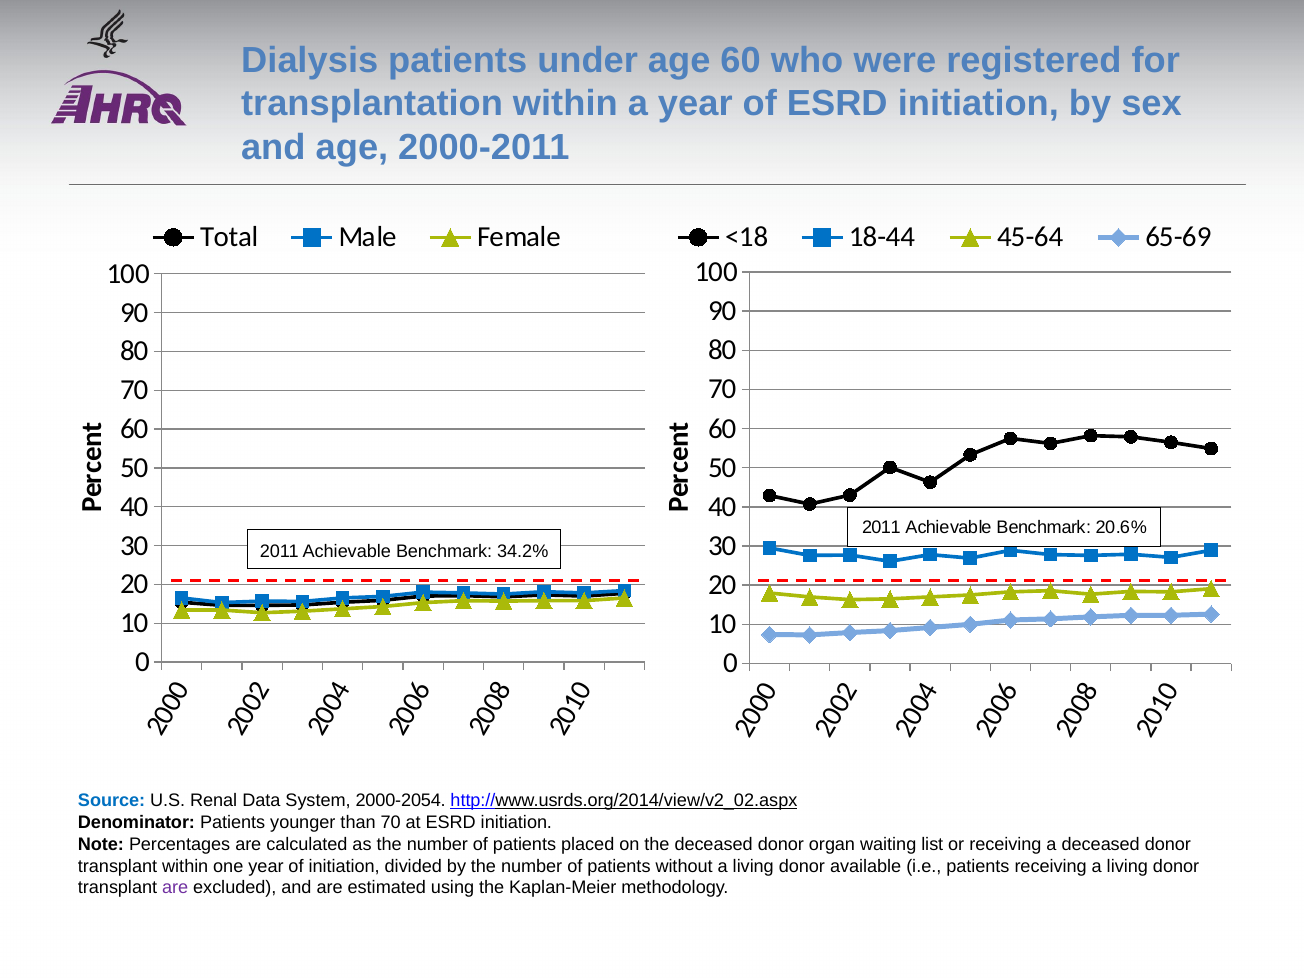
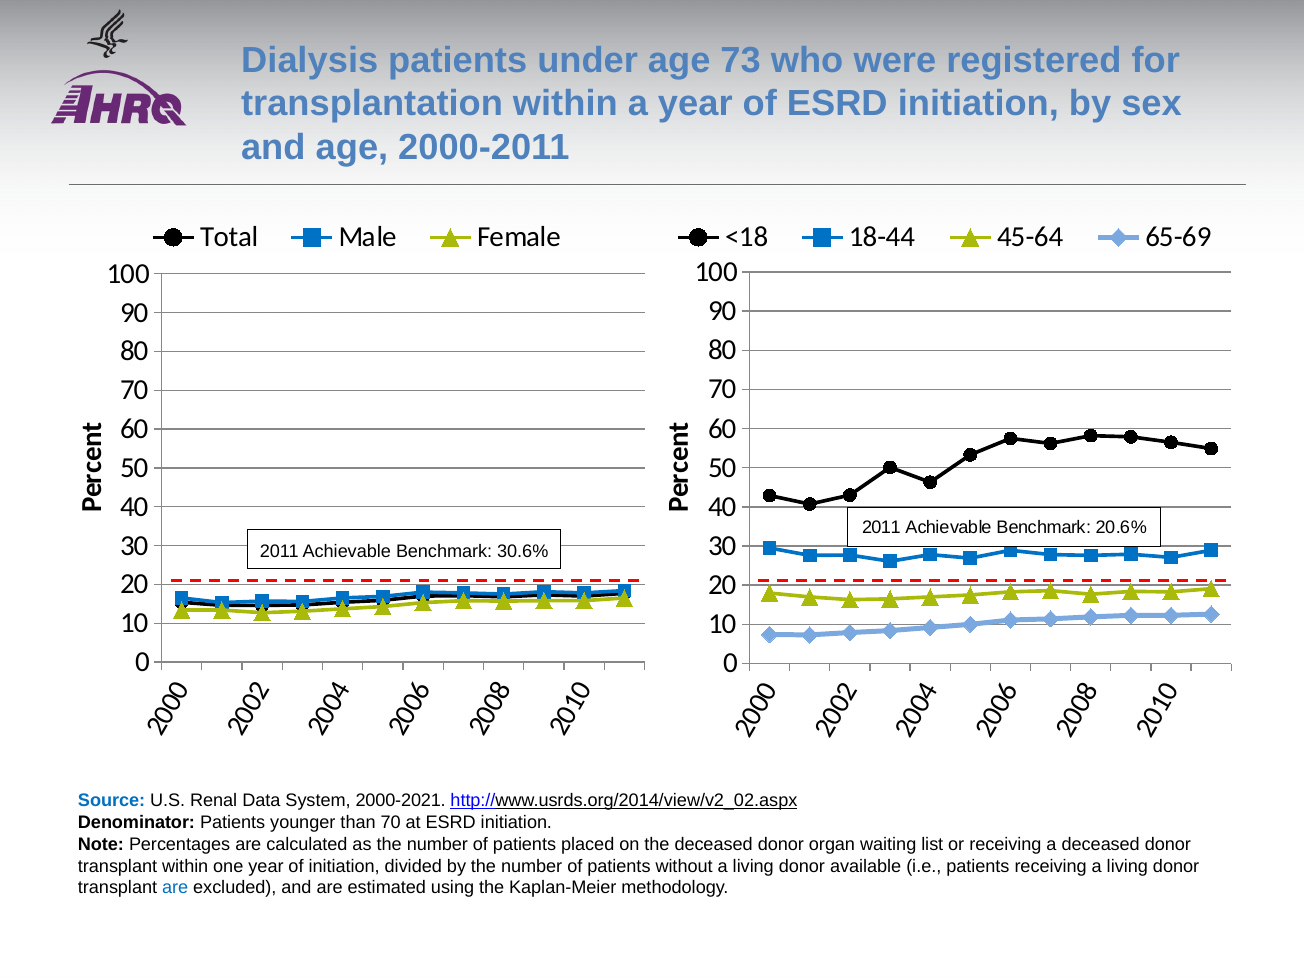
age 60: 60 -> 73 (741, 60)
34.2%: 34.2% -> 30.6% (523, 552)
2000-2054: 2000-2054 -> 2000-2021 (401, 801)
are colour: purple -> blue (175, 888)
